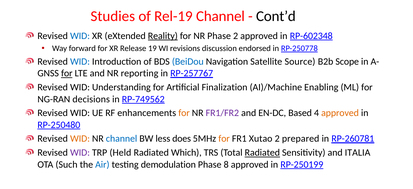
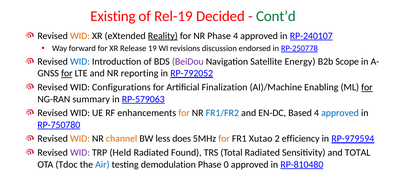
Studies: Studies -> Existing (113, 16)
Rel-19 Channel: Channel -> Decided (220, 16)
Cont’d colour: black -> green (276, 16)
WID colour: blue -> orange (80, 36)
Phase 2: 2 -> 4 (236, 36)
RP-602348: RP-602348 -> RP-240107 (311, 36)
BeiDou colour: blue -> purple (188, 62)
Source: Source -> Energy (300, 62)
RP-257767: RP-257767 -> RP-792052 (192, 73)
Understanding: Understanding -> Configurations (121, 87)
for underline: none -> present (367, 87)
decisions: decisions -> summary (91, 99)
RP-749562: RP-749562 -> RP-579063 (143, 99)
FR1/FR2 colour: purple -> blue (222, 113)
approved colour: orange -> blue (340, 113)
RP-250480: RP-250480 -> RP-750780 (59, 125)
channel colour: blue -> orange (122, 139)
prepared: prepared -> efficiency (301, 139)
RP-260781: RP-260781 -> RP-979594 (353, 139)
Which: Which -> Found (186, 153)
Radiated underline: present -> none (262, 153)
and ITALIA: ITALIA -> TOTAL (358, 153)
Such: Such -> Tdoc (67, 164)
8: 8 -> 0 (226, 164)
RP-250199: RP-250199 -> RP-810480 (302, 164)
